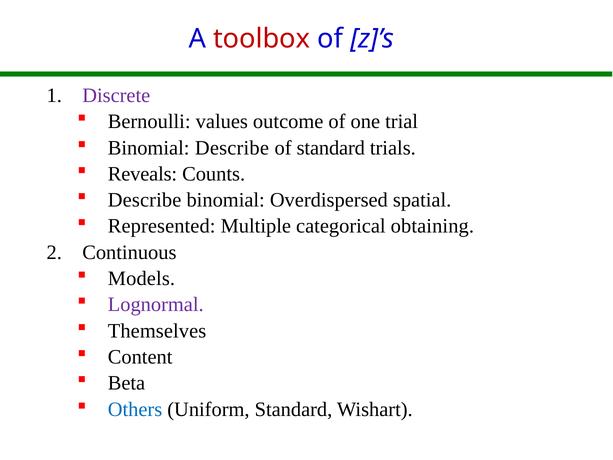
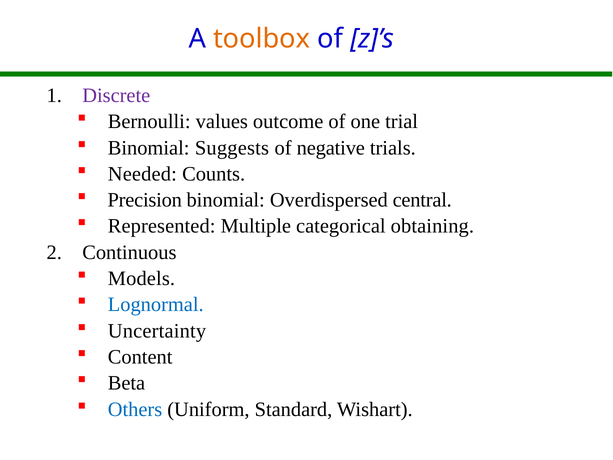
toolbox colour: red -> orange (262, 39)
Binomial Describe: Describe -> Suggests (232, 148)
of standard: standard -> negative (331, 148)
Reveals: Reveals -> Needed (142, 174)
Describe: Describe -> Precision (145, 200)
spatial: spatial -> central (422, 200)
Lognormal colour: purple -> blue (156, 305)
Themselves: Themselves -> Uncertainty (157, 331)
